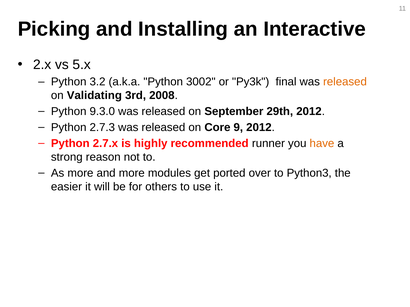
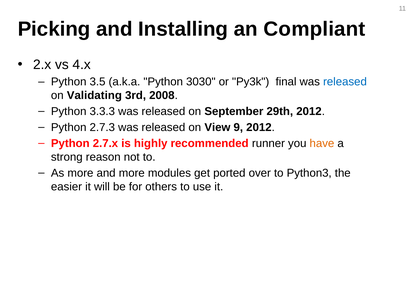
Interactive: Interactive -> Compliant (315, 29)
5.x: 5.x -> 4.x (82, 65)
3.2: 3.2 -> 3.5 (98, 82)
3002: 3002 -> 3030 (201, 82)
released colour: orange -> blue (345, 82)
9.3.0: 9.3.0 -> 3.3.3 (102, 112)
Core: Core -> View (217, 128)
